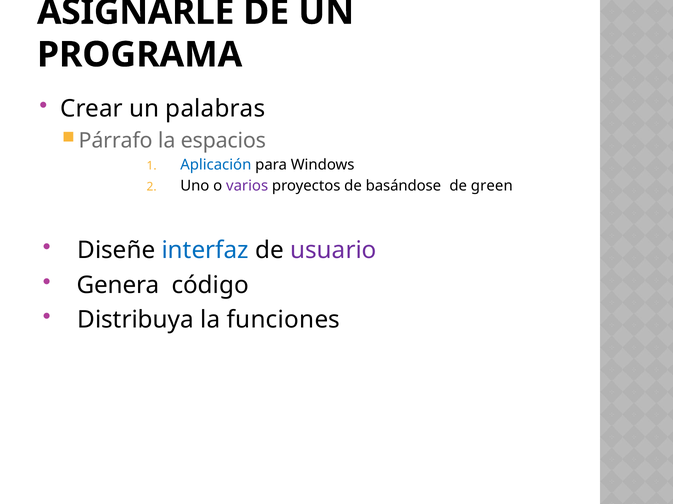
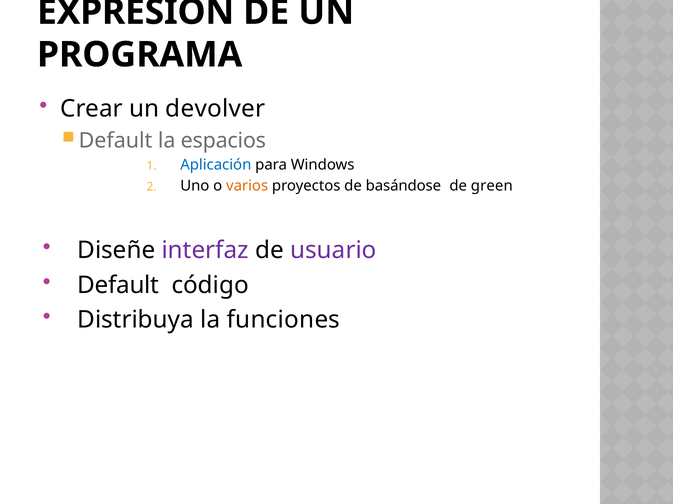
ASIGNARLE: ASIGNARLE -> EXPRESIÓN (136, 12)
palabras: palabras -> devolver (215, 109)
Párrafo: Párrafo -> Default (115, 141)
varios colour: purple -> orange (247, 186)
interfaz colour: blue -> purple (205, 251)
Genera: Genera -> Default (118, 286)
